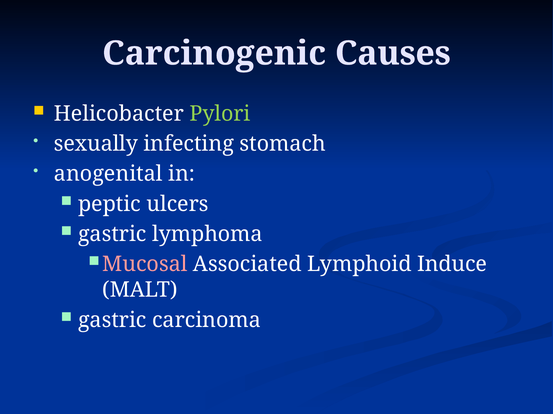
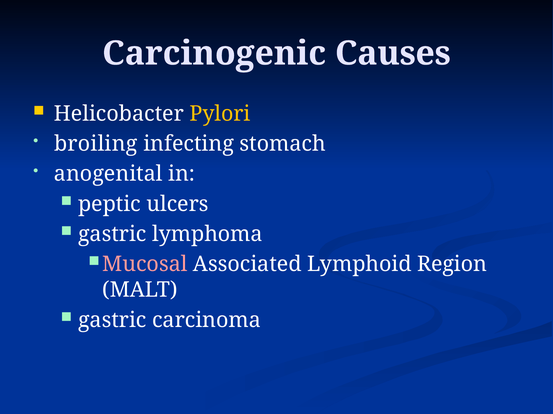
Pylori colour: light green -> yellow (220, 114)
sexually: sexually -> broiling (96, 144)
Induce: Induce -> Region (452, 265)
